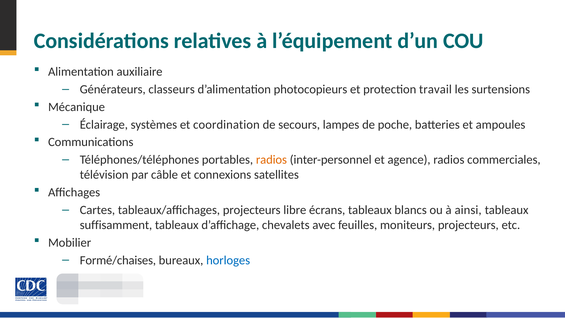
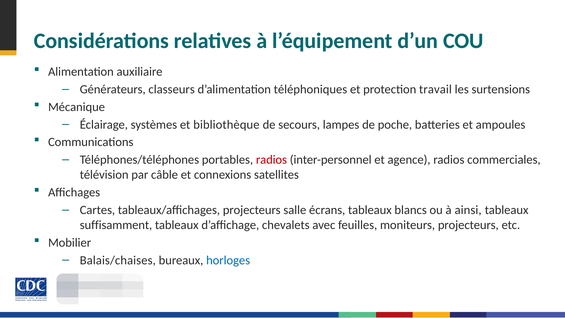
photocopieurs: photocopieurs -> téléphoniques (310, 89)
coordination: coordination -> bibliothèque (226, 125)
radios colour: orange -> red (271, 160)
libre: libre -> salle (295, 210)
Formé/chaises: Formé/chaises -> Balais/chaises (118, 260)
